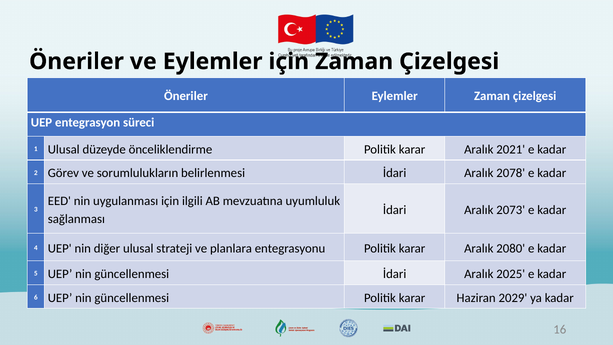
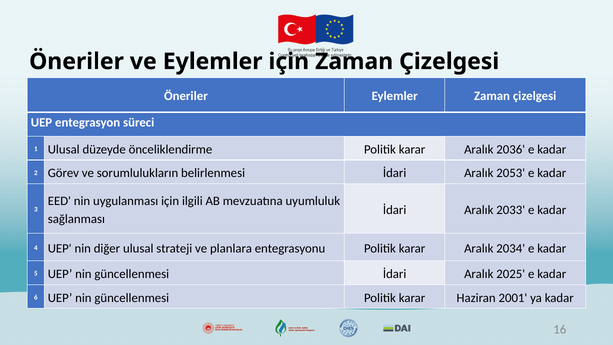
2021: 2021 -> 2036 (511, 149)
2078: 2078 -> 2053 (511, 173)
2073: 2073 -> 2033 (511, 210)
2080: 2080 -> 2034 (511, 248)
2029: 2029 -> 2001 (513, 298)
